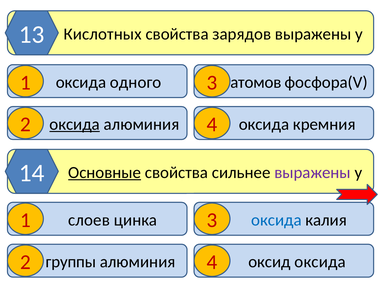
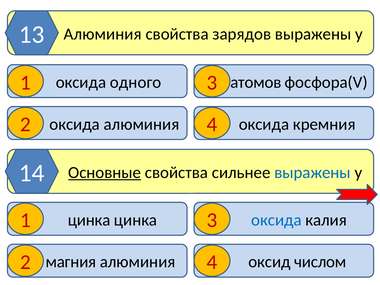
Кислотных: Кислотных -> Алюминия (103, 34)
оксида underline: present -> none (75, 124)
выражены colour: purple -> blue (313, 173)
слоев: слоев -> цинка (89, 220)
группы: группы -> магния (71, 262)
оксид оксида: оксида -> числом (320, 262)
